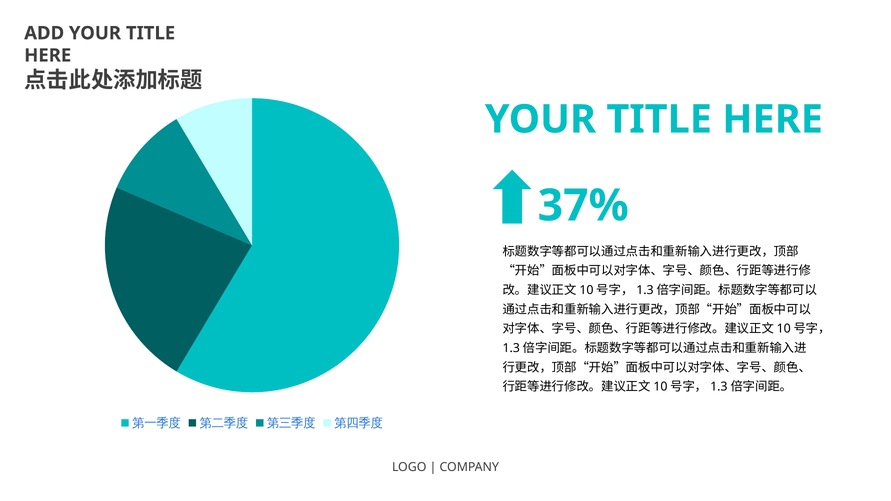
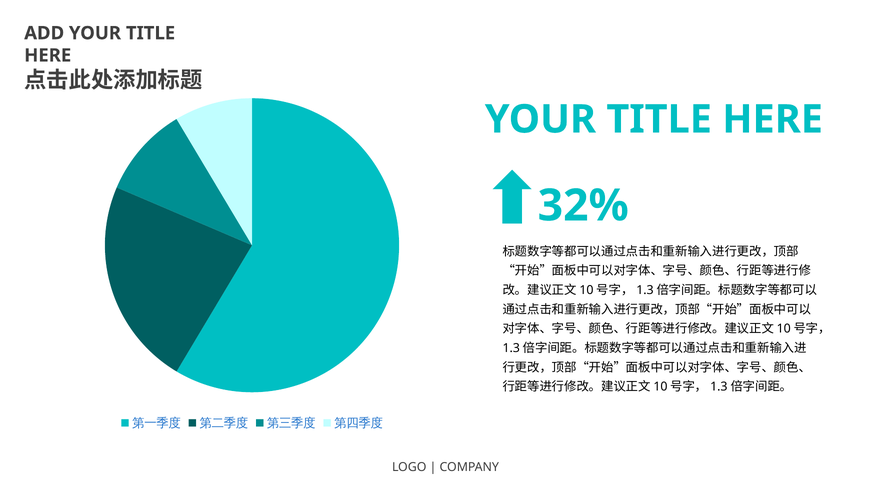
37%: 37% -> 32% (583, 206)
